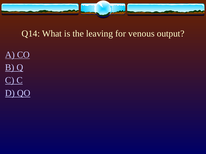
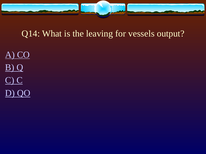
venous: venous -> vessels (141, 34)
